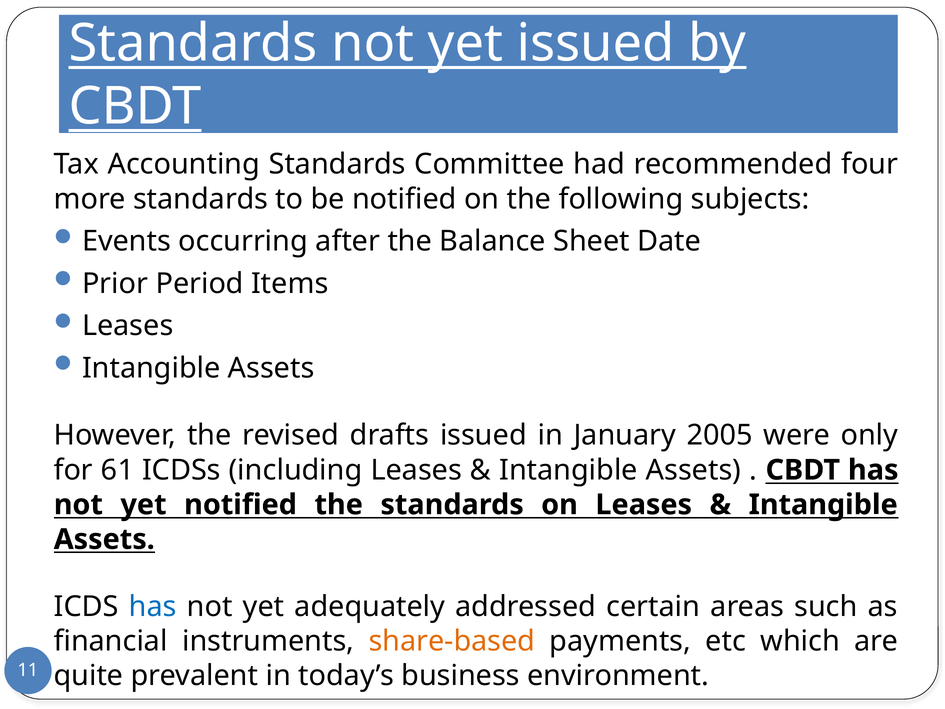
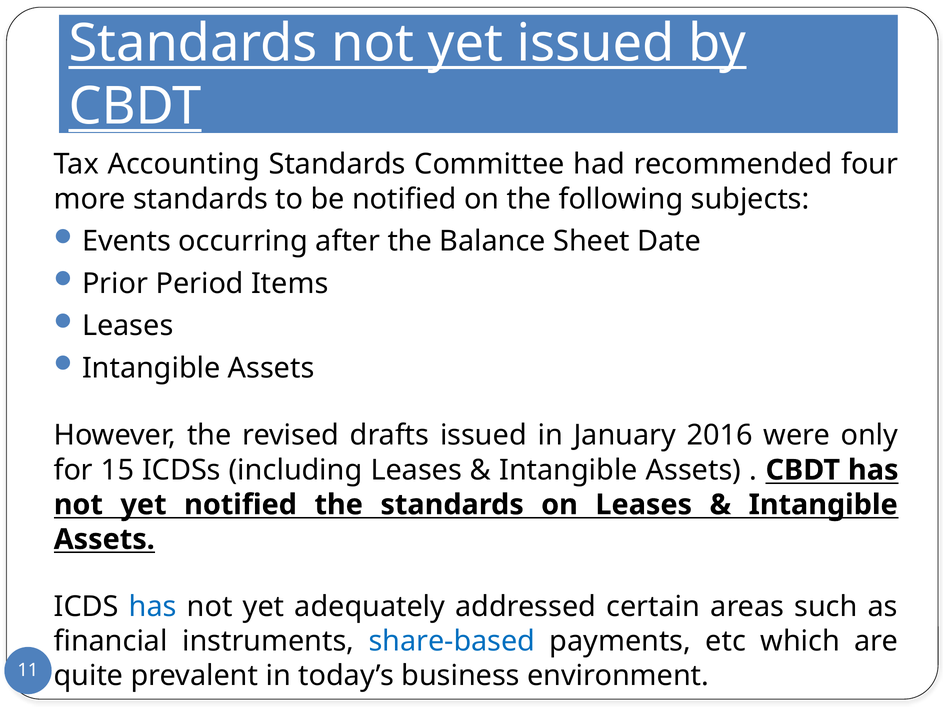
2005: 2005 -> 2016 (720, 435)
61: 61 -> 15 (118, 470)
share-based colour: orange -> blue (452, 641)
